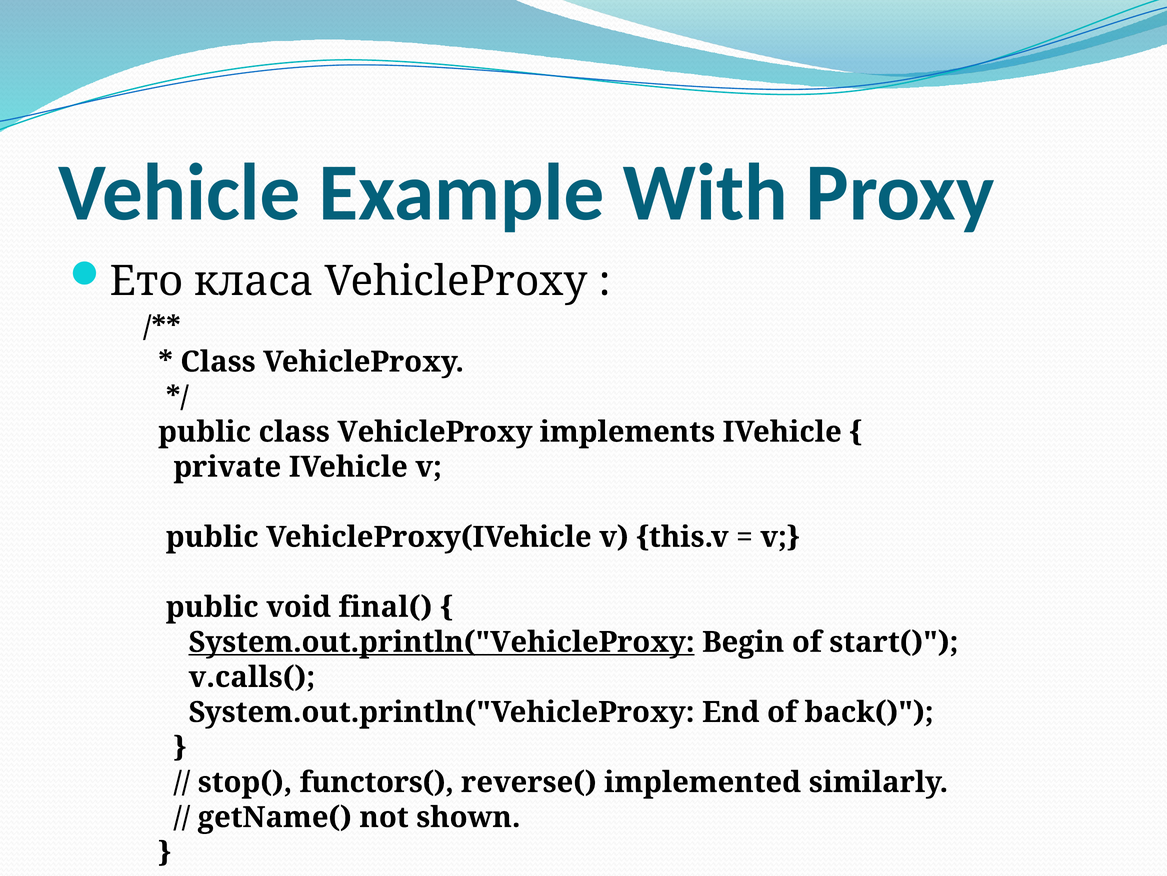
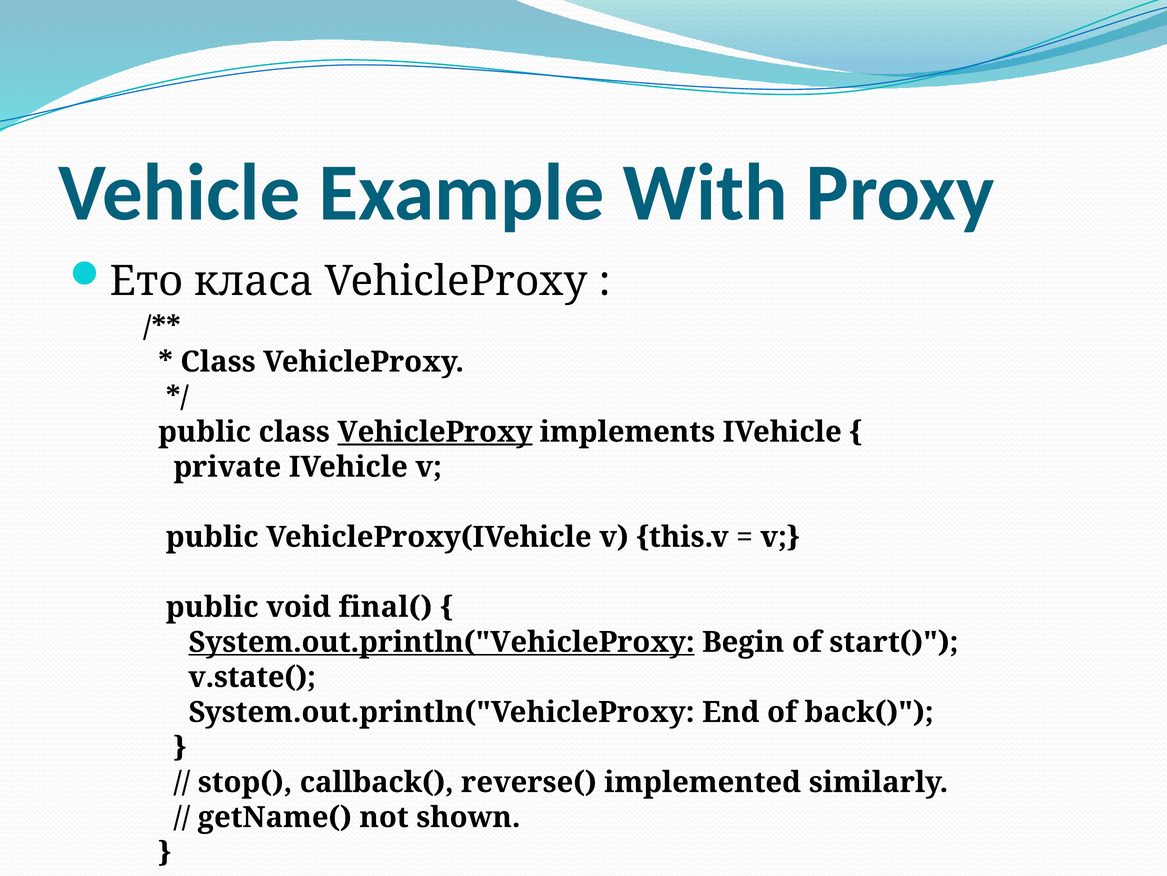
VehicleProxy underline: none -> present (435, 432)
v.calls(: v.calls( -> v.state( (252, 677)
functors(: functors( -> callback( (377, 782)
